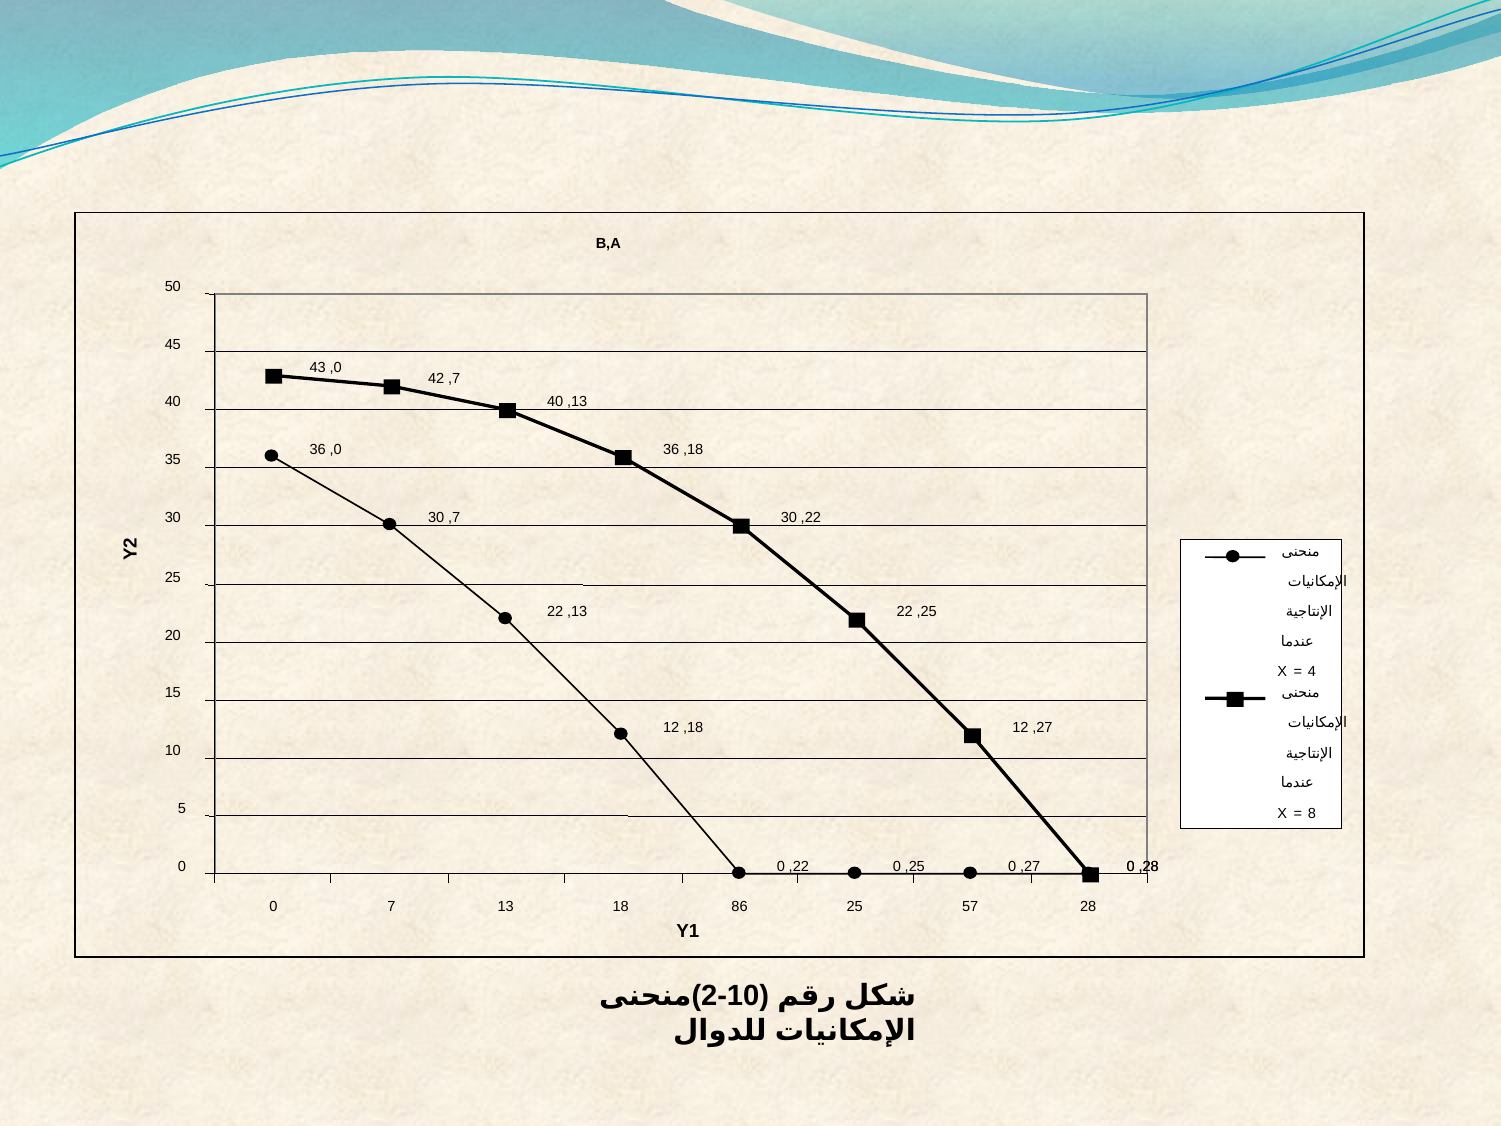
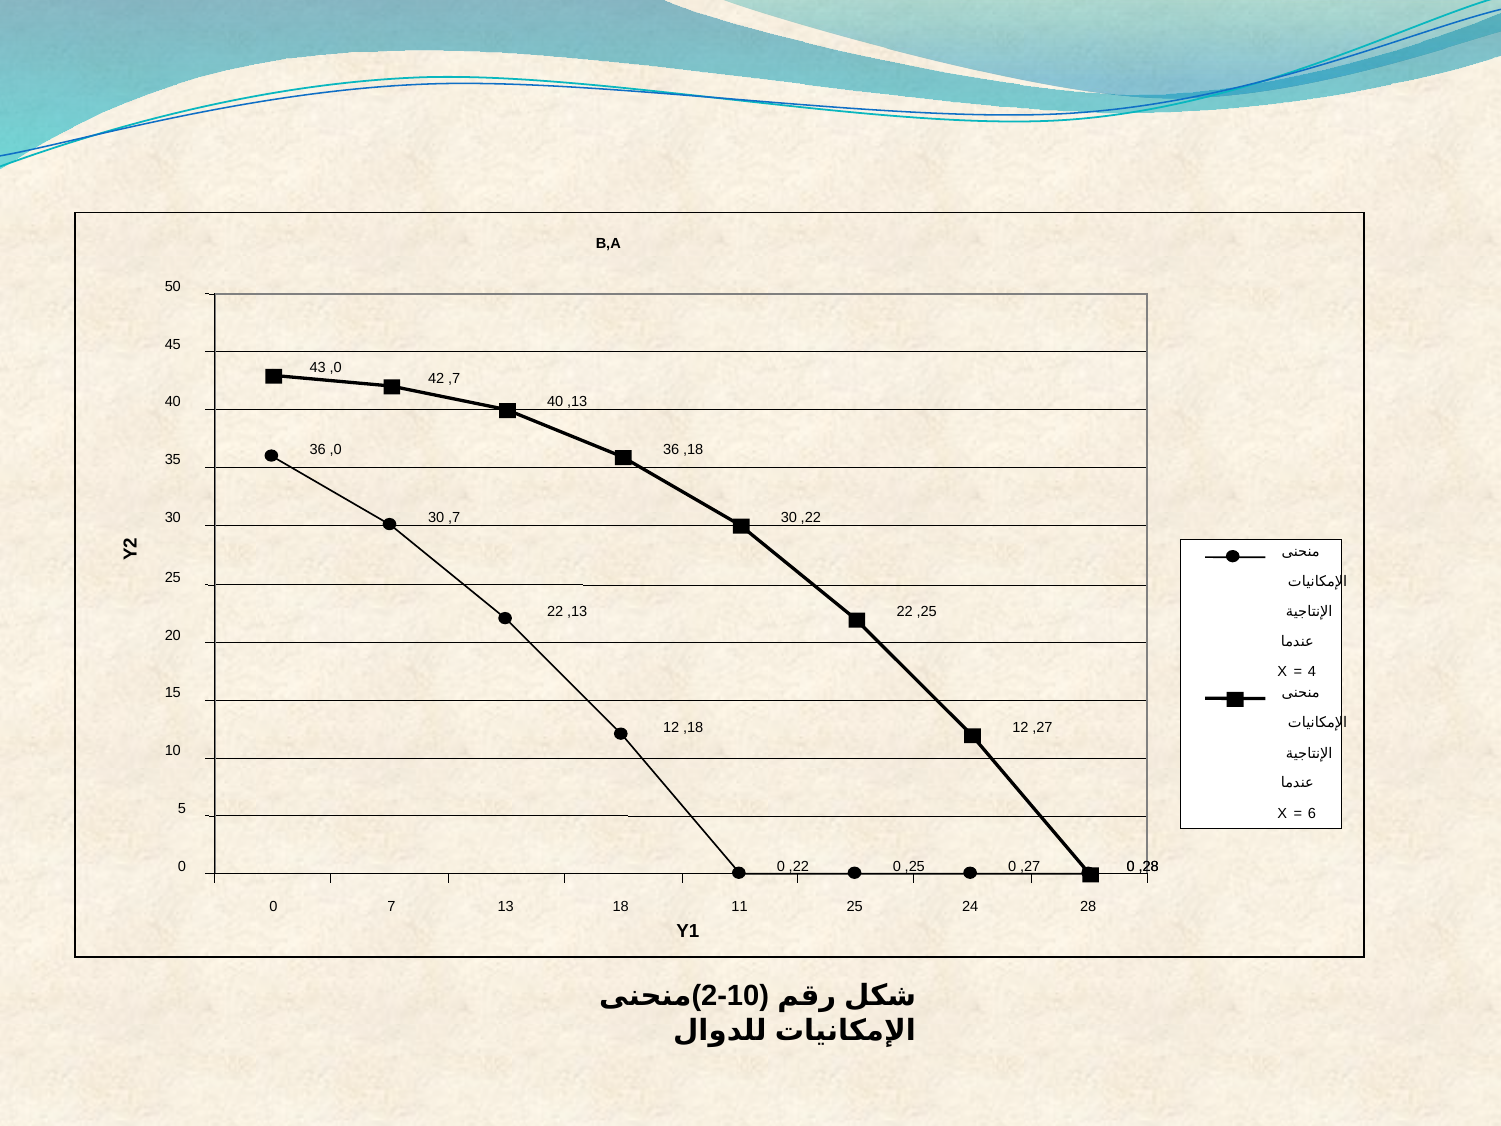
8: 8 -> 6 (1312, 813)
86: 86 -> 11 (740, 907)
57: 57 -> 24 (970, 907)
